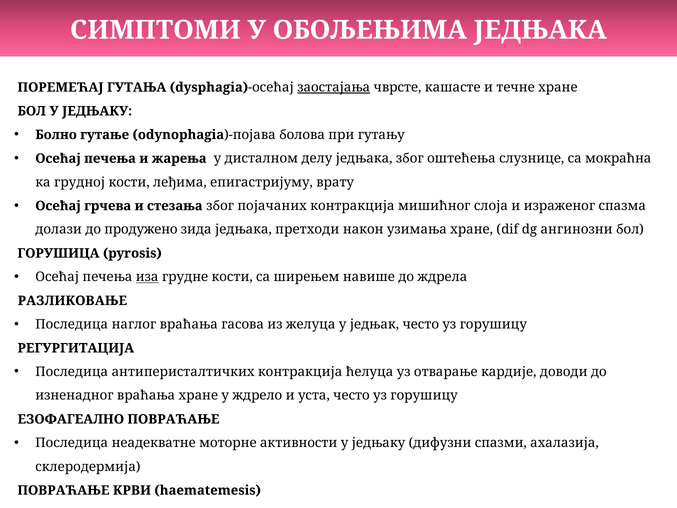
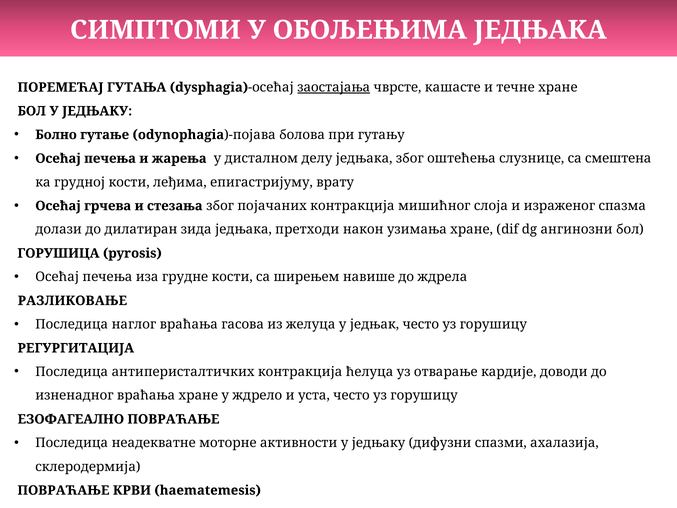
мокраћна: мокраћна -> смештена (618, 158)
продужено: продужено -> дилатиран (141, 229)
иза underline: present -> none (147, 277)
